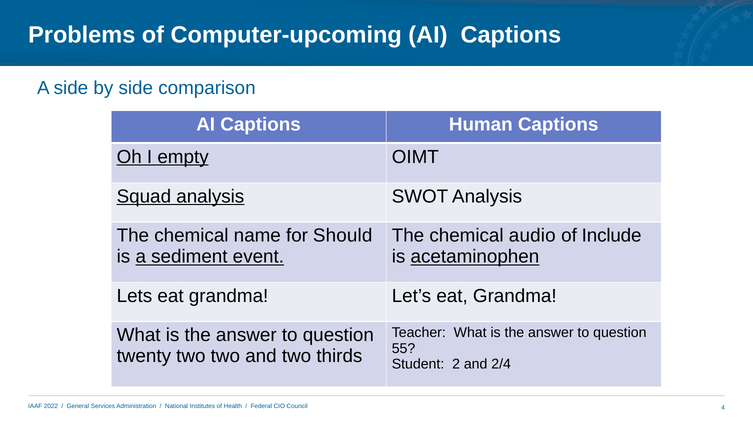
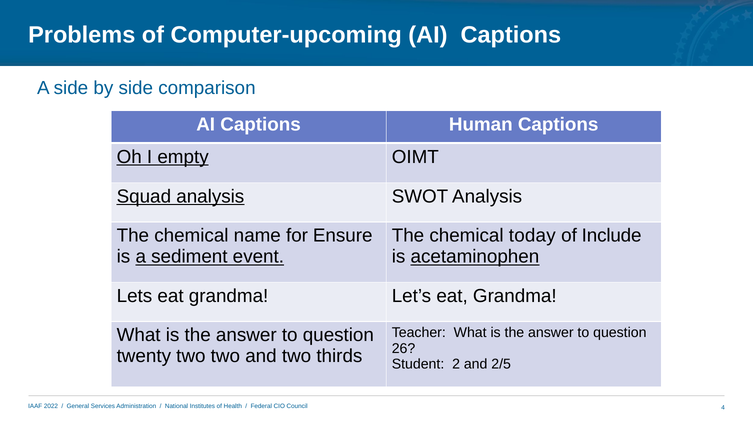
Should: Should -> Ensure (343, 235)
audio: audio -> today (532, 235)
55: 55 -> 26 (404, 348)
2/4: 2/4 -> 2/5 (501, 364)
